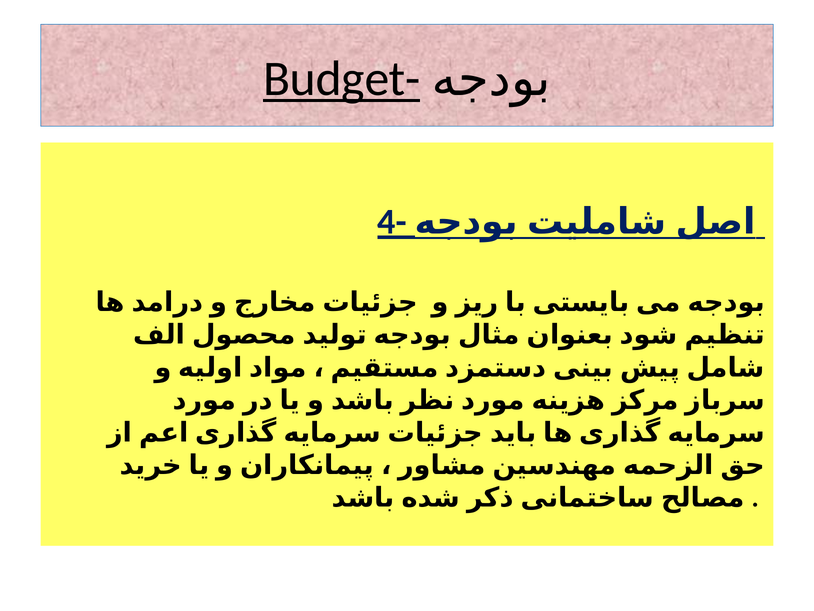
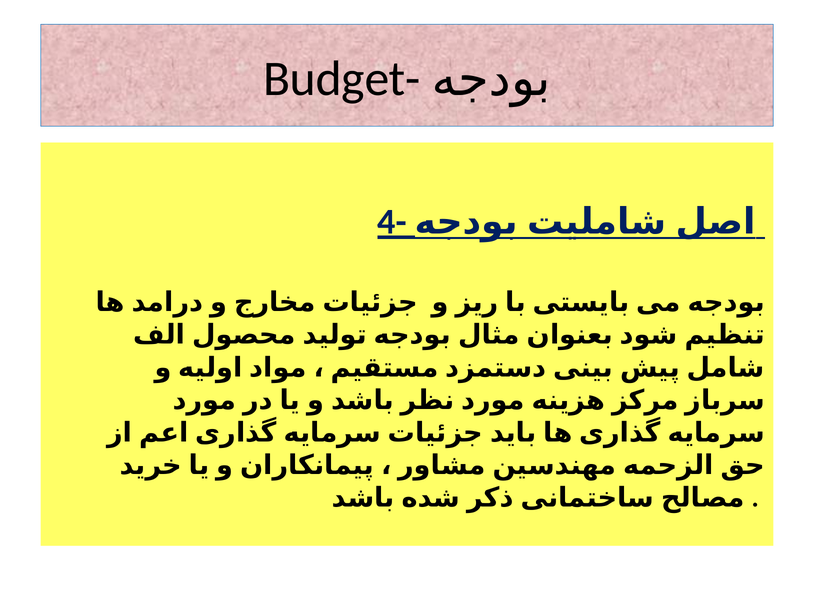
Budget- underline: present -> none (342, 79)
